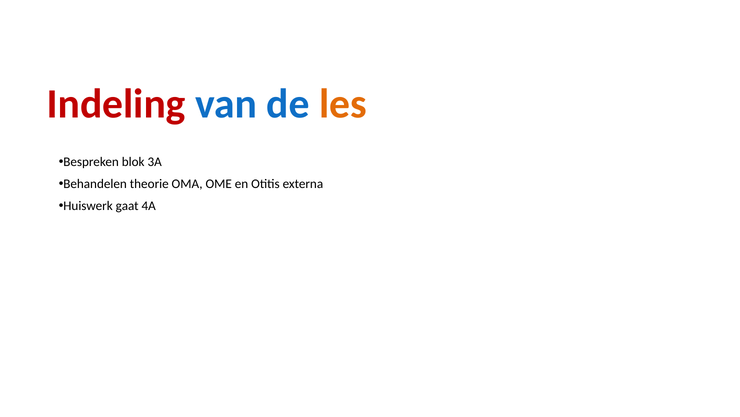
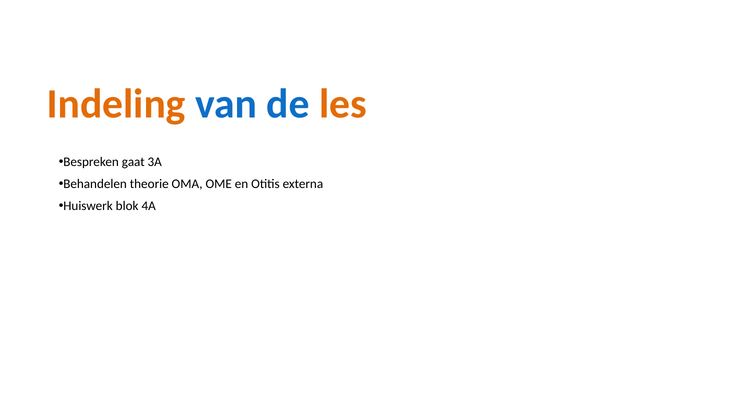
Indeling colour: red -> orange (116, 104)
blok: blok -> gaat (133, 162)
gaat: gaat -> blok (127, 205)
